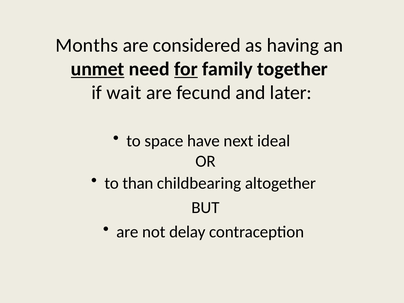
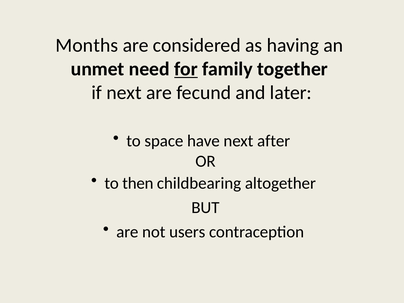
unmet underline: present -> none (98, 69)
if wait: wait -> next (124, 93)
ideal: ideal -> after (274, 141)
than: than -> then (138, 183)
delay: delay -> users (187, 232)
